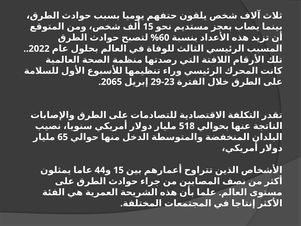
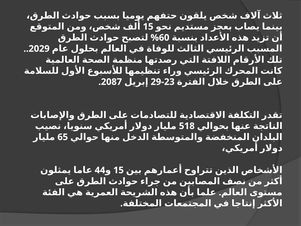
2022: 2022 -> 2029 (39, 49)
2065: 2065 -> 2087 (111, 82)
